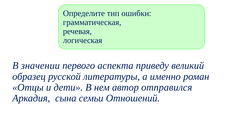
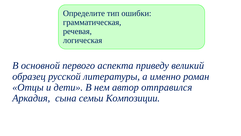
значении: значении -> основной (40, 65)
Отношений: Отношений -> Композиции (133, 98)
